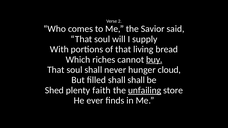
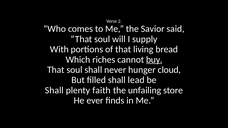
shall shall: shall -> lead (136, 80)
Shed: Shed -> Shall (54, 90)
unfailing underline: present -> none (145, 90)
